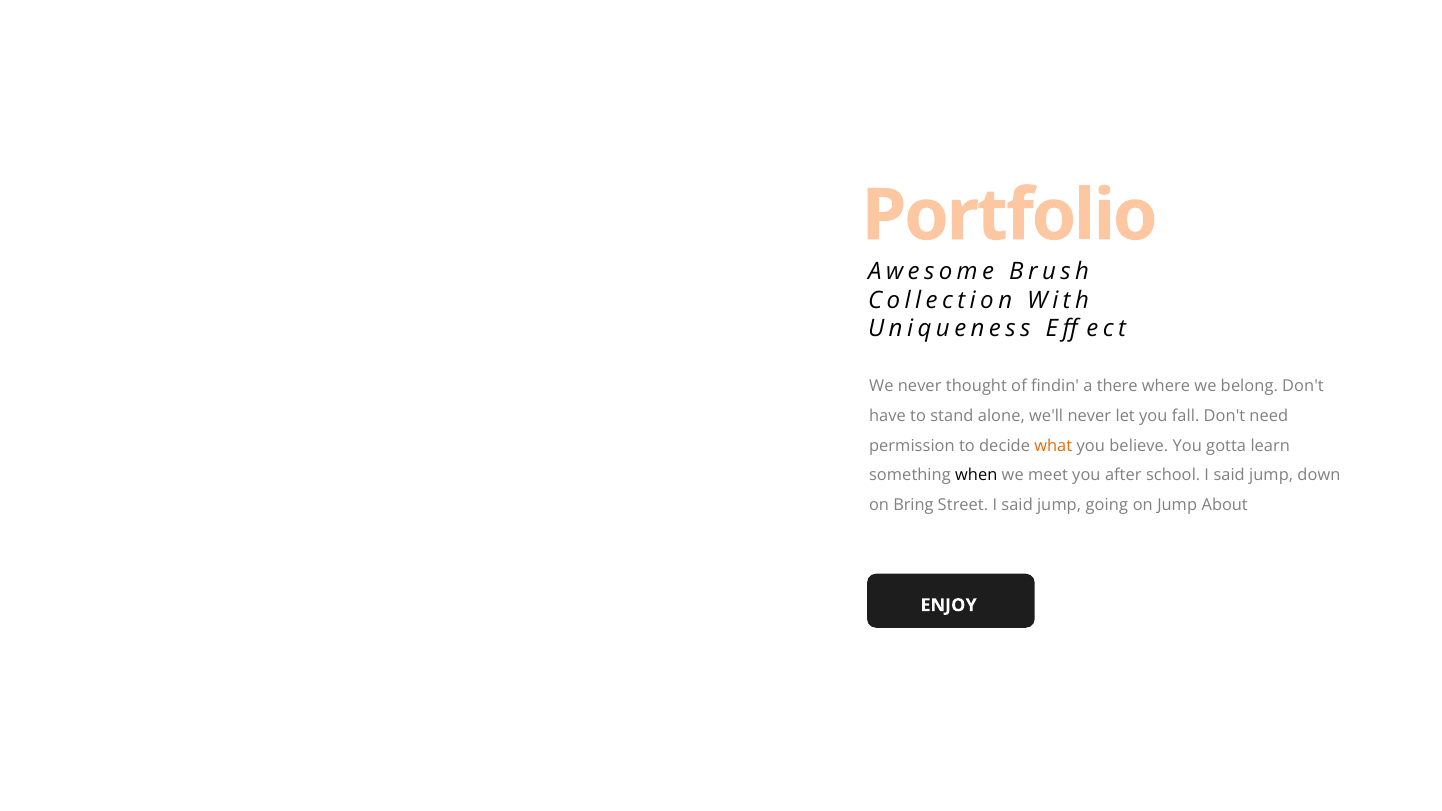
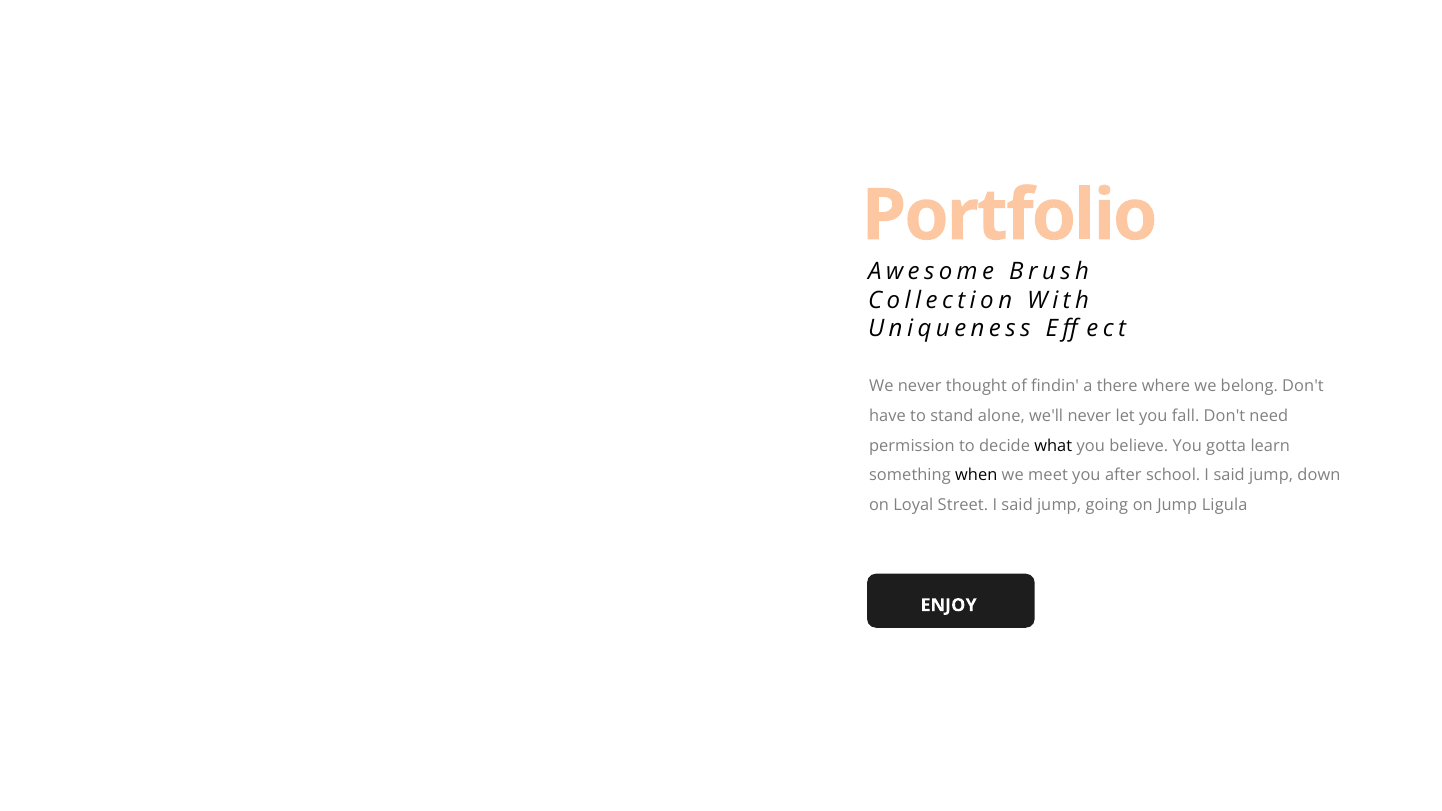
what colour: orange -> black (1053, 446)
Bring: Bring -> Loyal (913, 505)
About: About -> Ligula (1225, 505)
